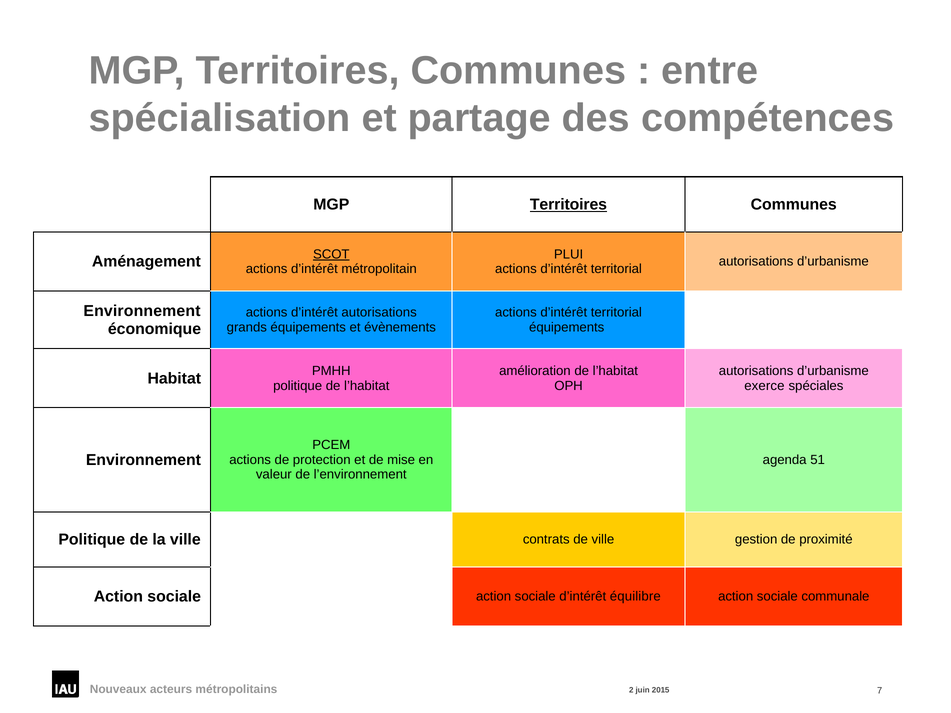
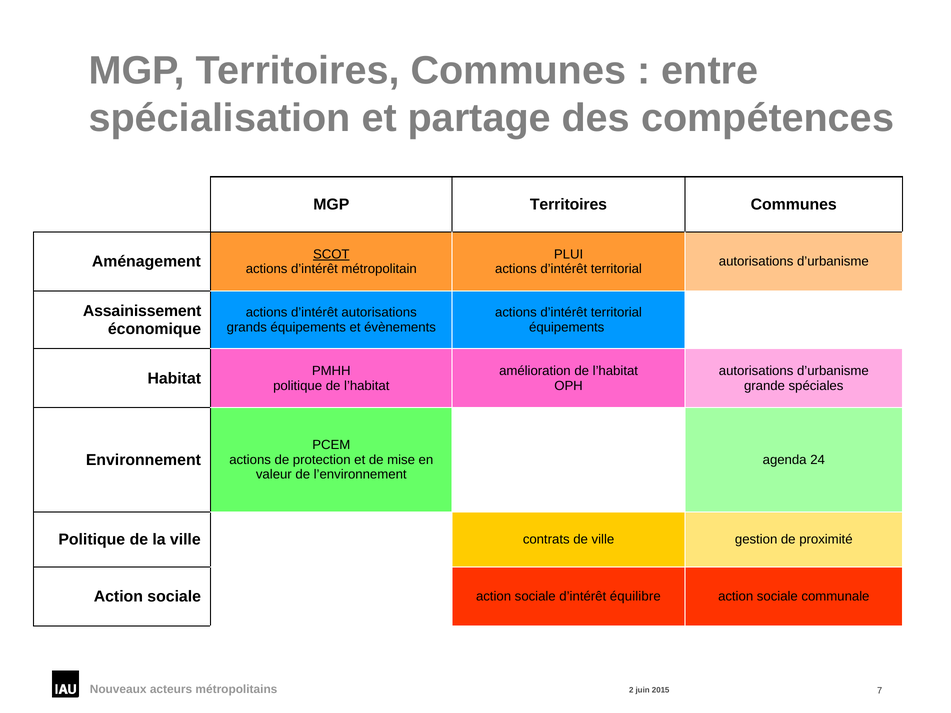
Territoires underline: present -> none (568, 205)
Environnement: Environnement -> Assainissement (142, 311)
exerce: exerce -> grande (765, 386)
51: 51 -> 24 (818, 460)
